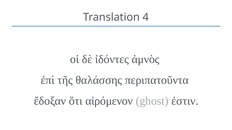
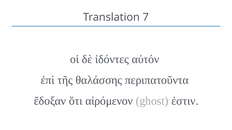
4: 4 -> 7 (146, 17)
ἀμνὸς: ἀμνὸς -> αὐτόν (146, 60)
